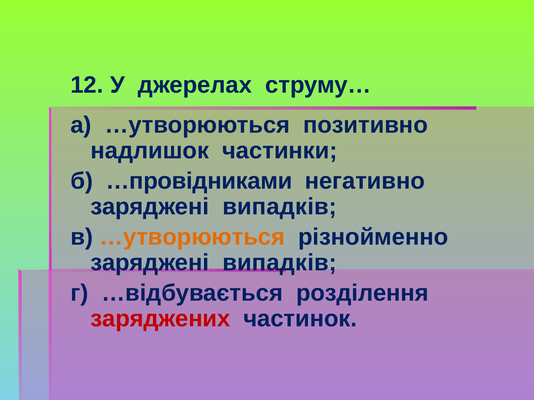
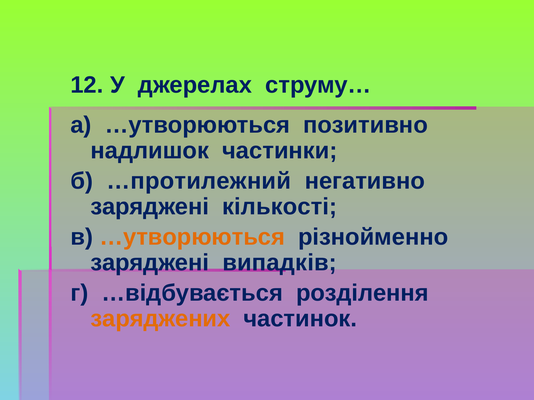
…провідниками: …провідниками -> …протилежний (199, 181)
випадків: випадків -> кількості (280, 207)
заряджених colour: red -> orange (160, 319)
